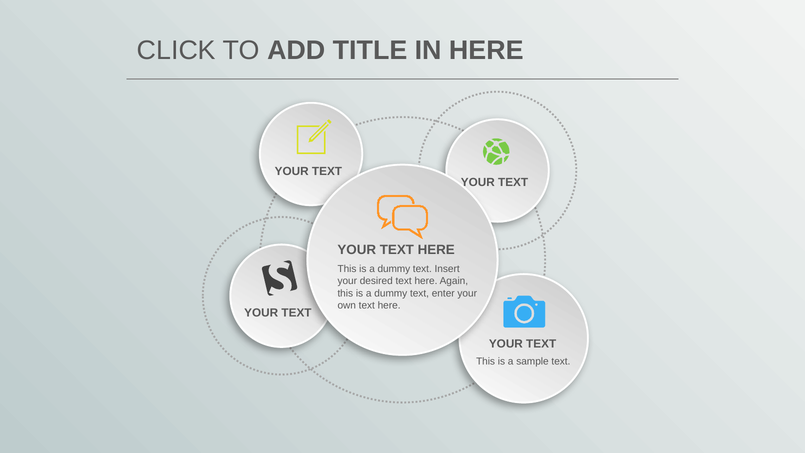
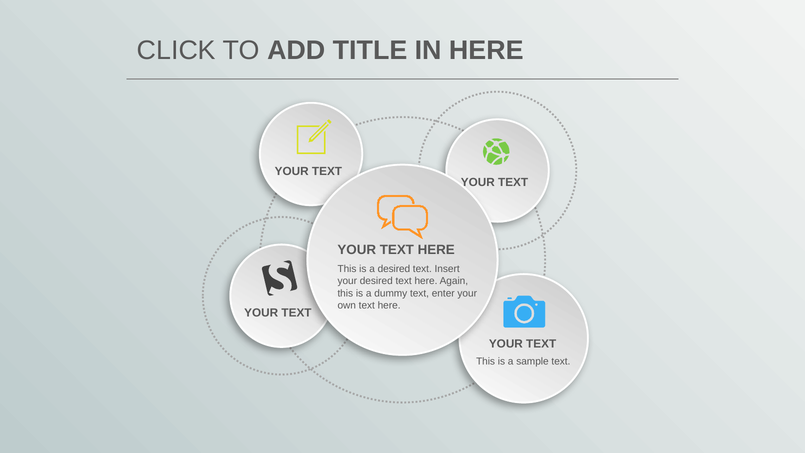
dummy: dummy -> desired (394, 269)
